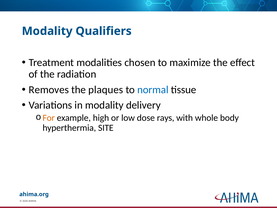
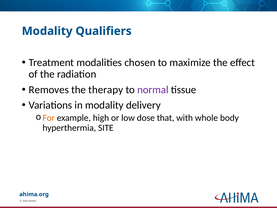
plaques: plaques -> therapy (106, 90)
normal colour: blue -> purple (153, 90)
rays: rays -> that (166, 118)
